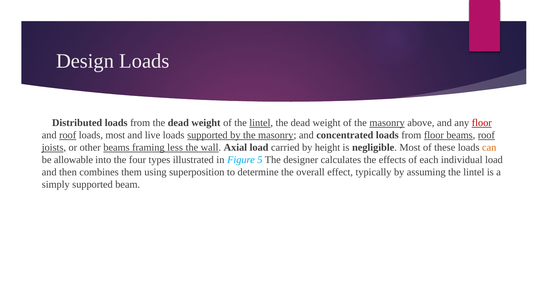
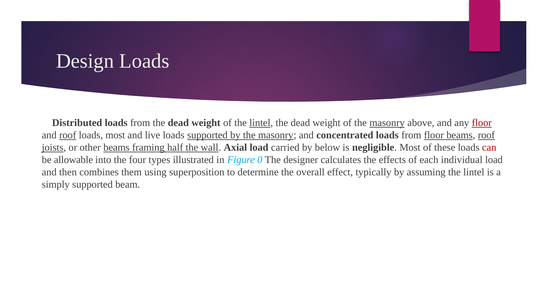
less: less -> half (175, 148)
height: height -> below (327, 148)
can colour: orange -> red (489, 148)
5: 5 -> 0 (260, 160)
